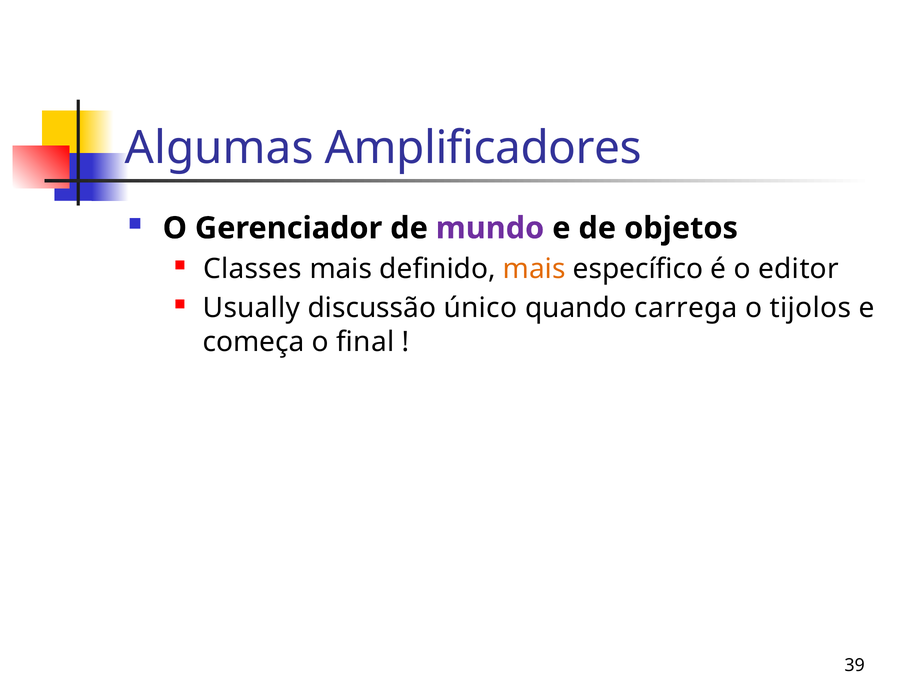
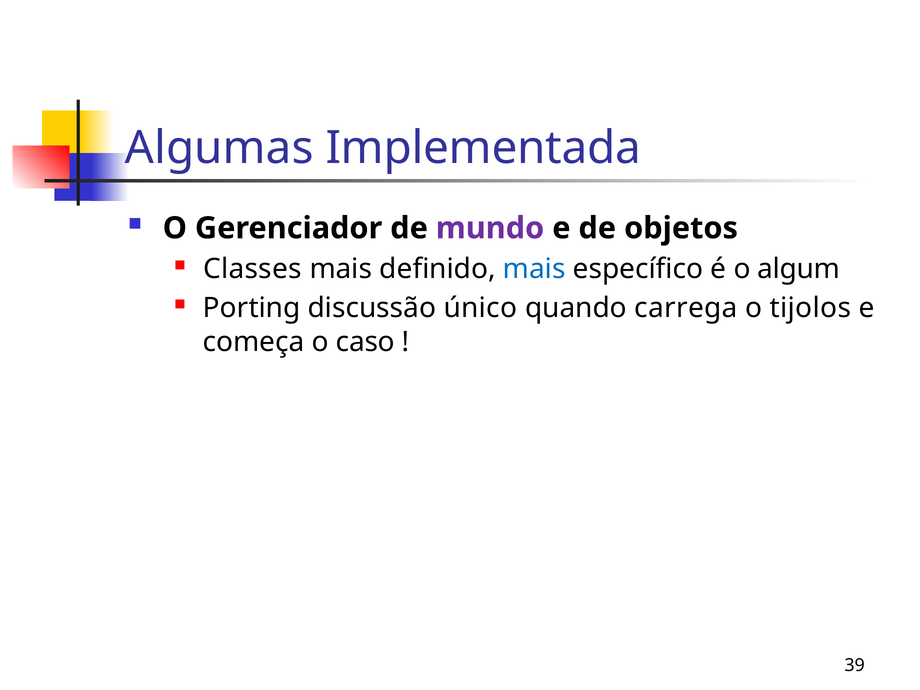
Amplificadores: Amplificadores -> Implementada (483, 148)
mais colour: orange -> blue (534, 269)
editor: editor -> algum (799, 269)
Usually: Usually -> Porting (252, 308)
final: final -> caso (365, 342)
